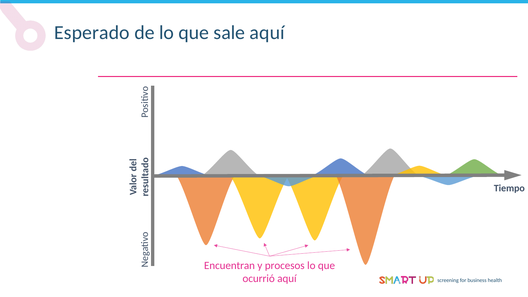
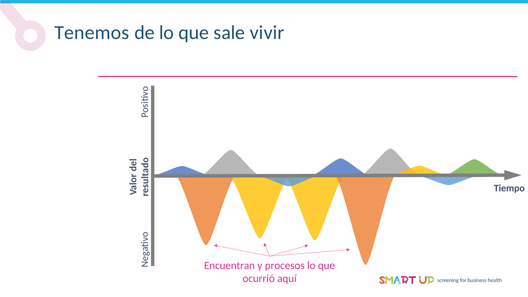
Esperado: Esperado -> Tenemos (92, 32)
sale aquí: aquí -> vivir (267, 32)
